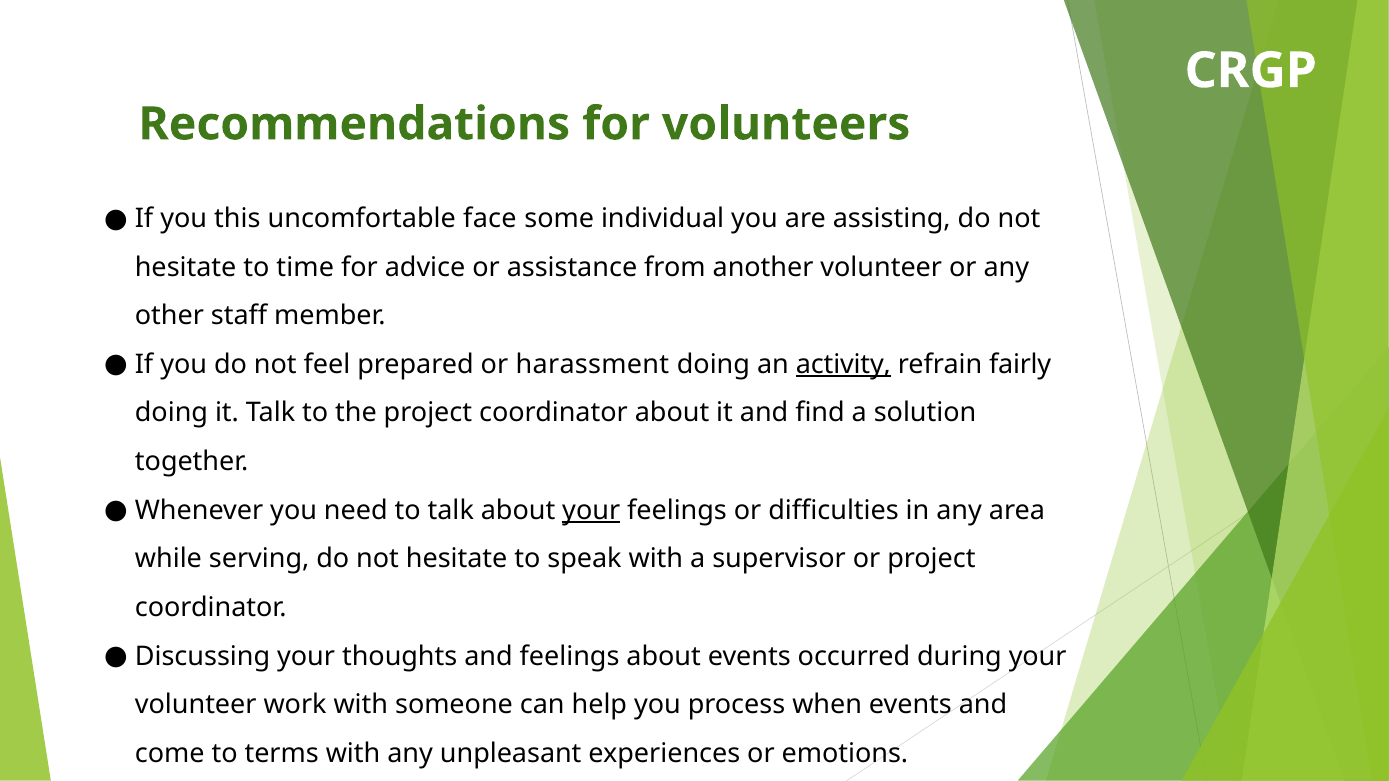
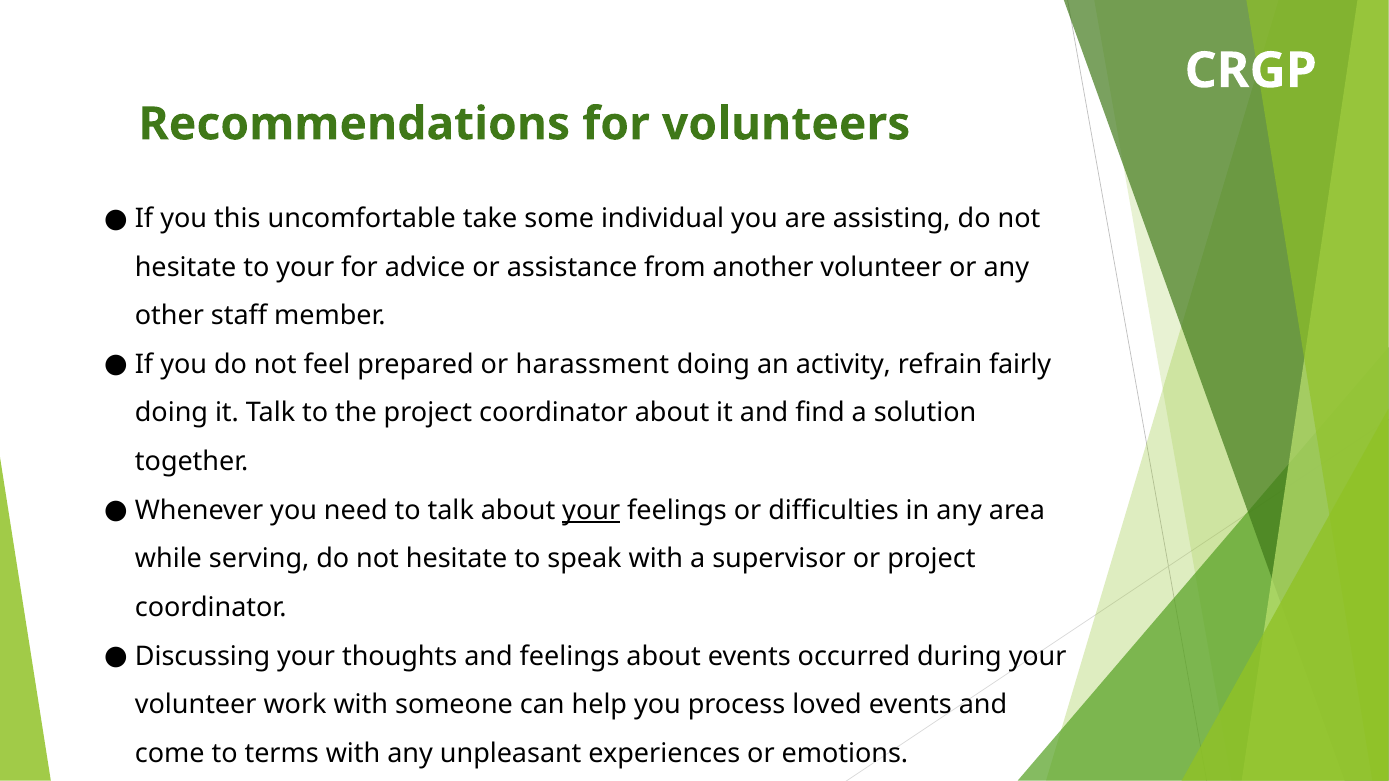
face: face -> take (490, 219)
to time: time -> your (305, 267)
activity underline: present -> none (843, 365)
when: when -> loved (827, 705)
